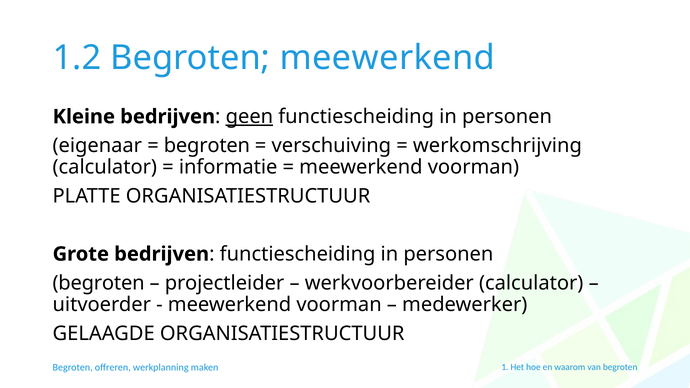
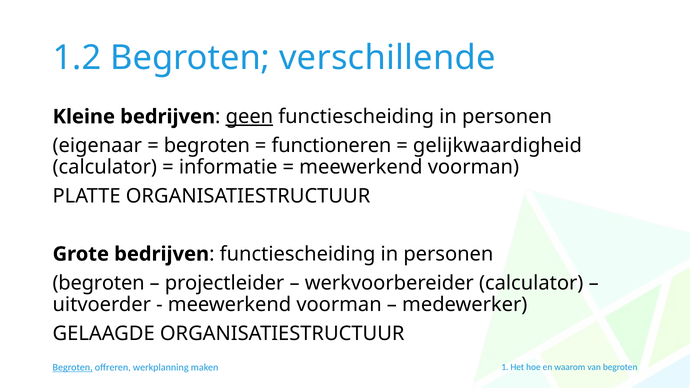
Begroten meewerkend: meewerkend -> verschillende (387, 58)
verschuiving: verschuiving -> functioneren (331, 146)
werkomschrijving: werkomschrijving -> gelijkwaardigheid (497, 146)
Begroten underline: none -> present (73, 368)
